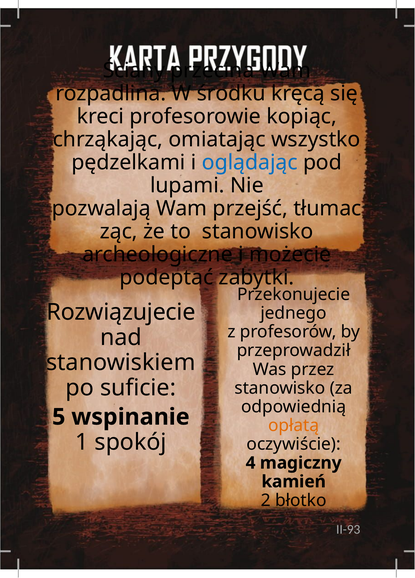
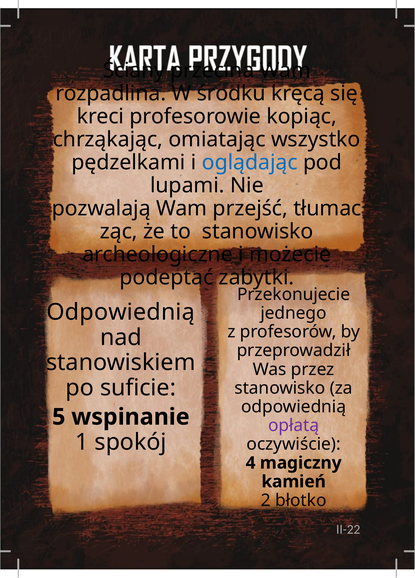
Rozwiązujecie: Rozwiązujecie -> Odpowiednią (121, 312)
opłatą colour: orange -> purple (294, 425)
II-93: II-93 -> II-22 (348, 529)
